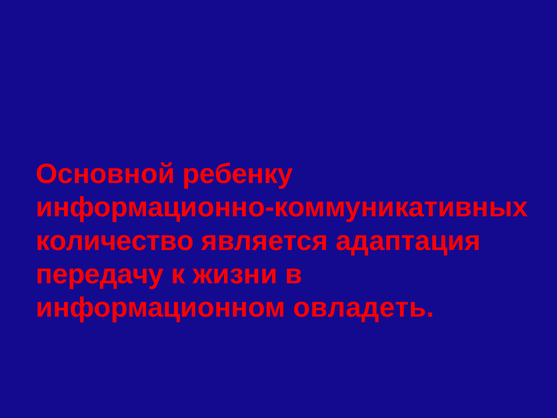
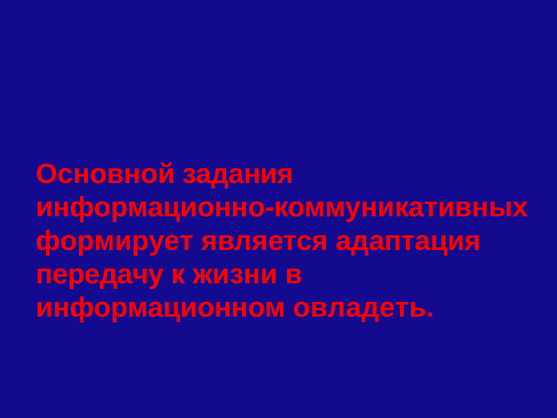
ребенку: ребенку -> задания (238, 174)
количество: количество -> формирует (115, 241)
